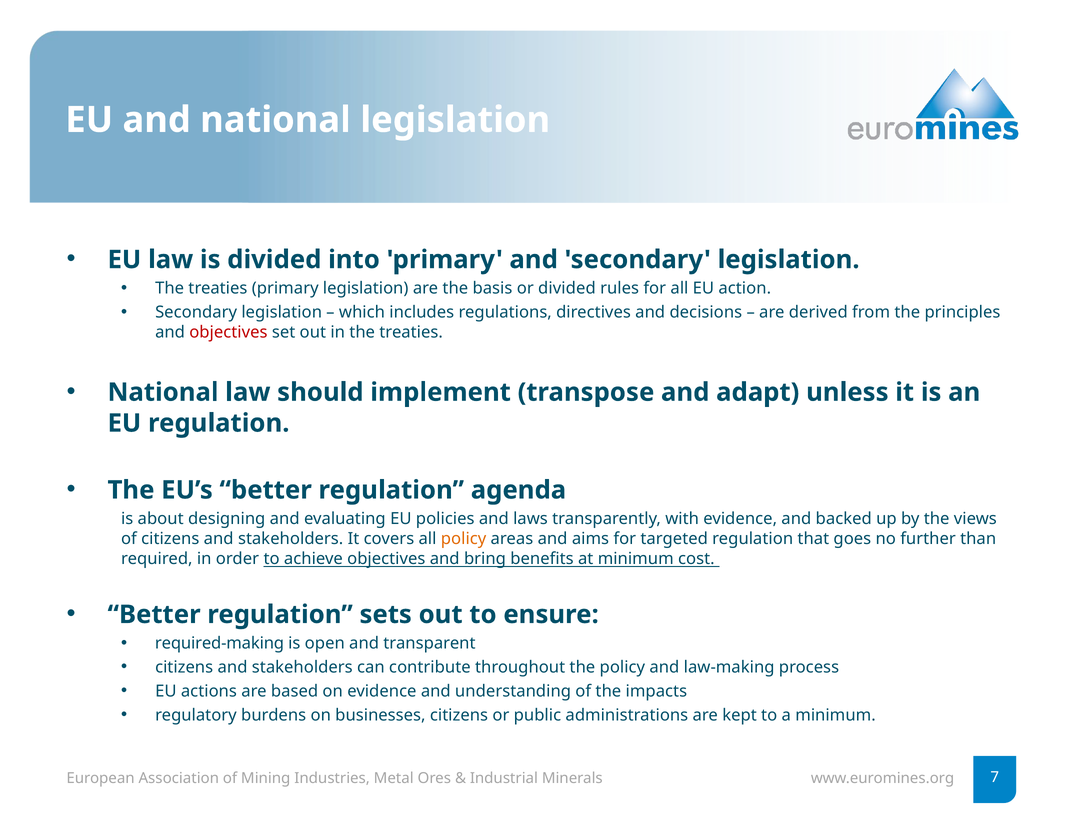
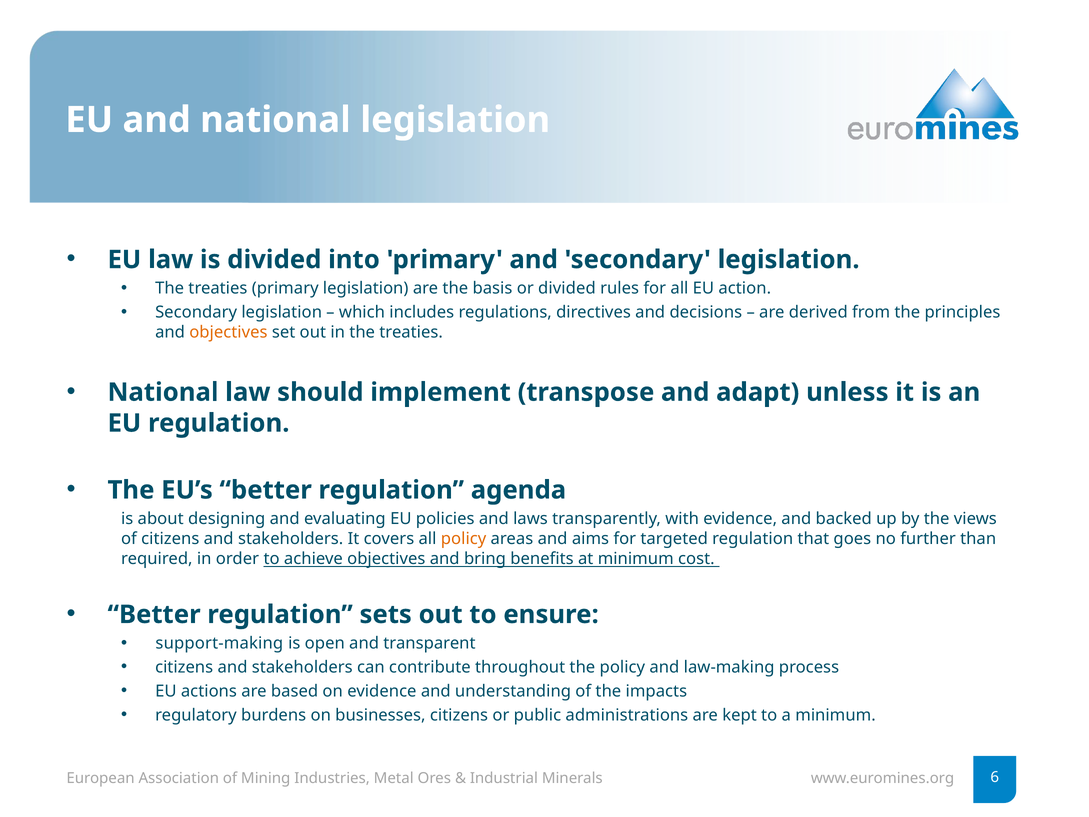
objectives colour: red -> orange (228, 332)
required-making: required-making -> support-making (219, 643)
7: 7 -> 6 (995, 777)
